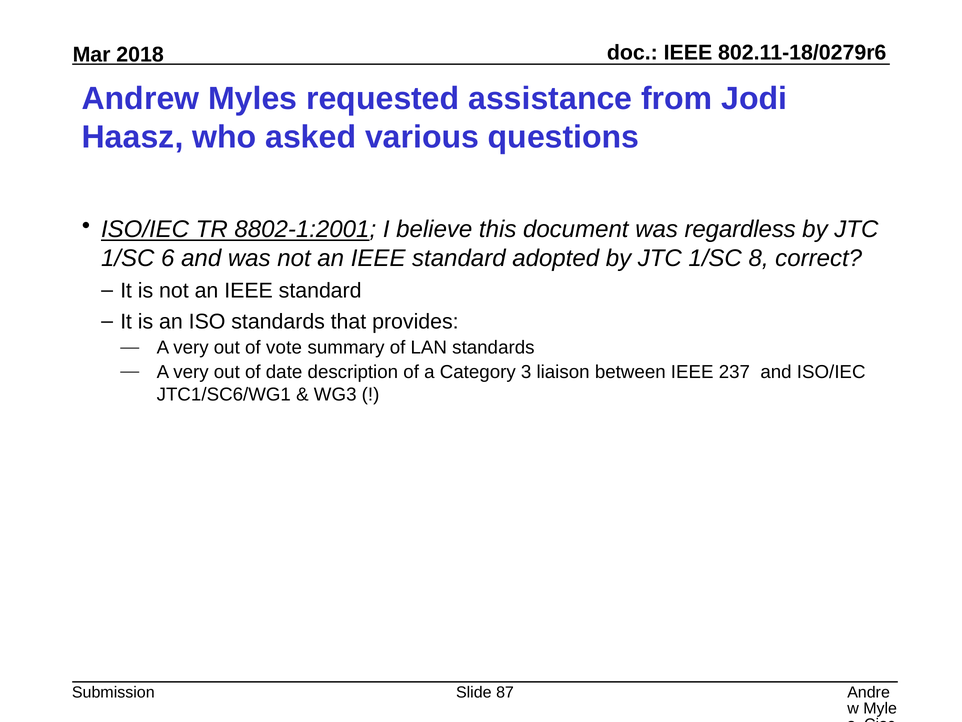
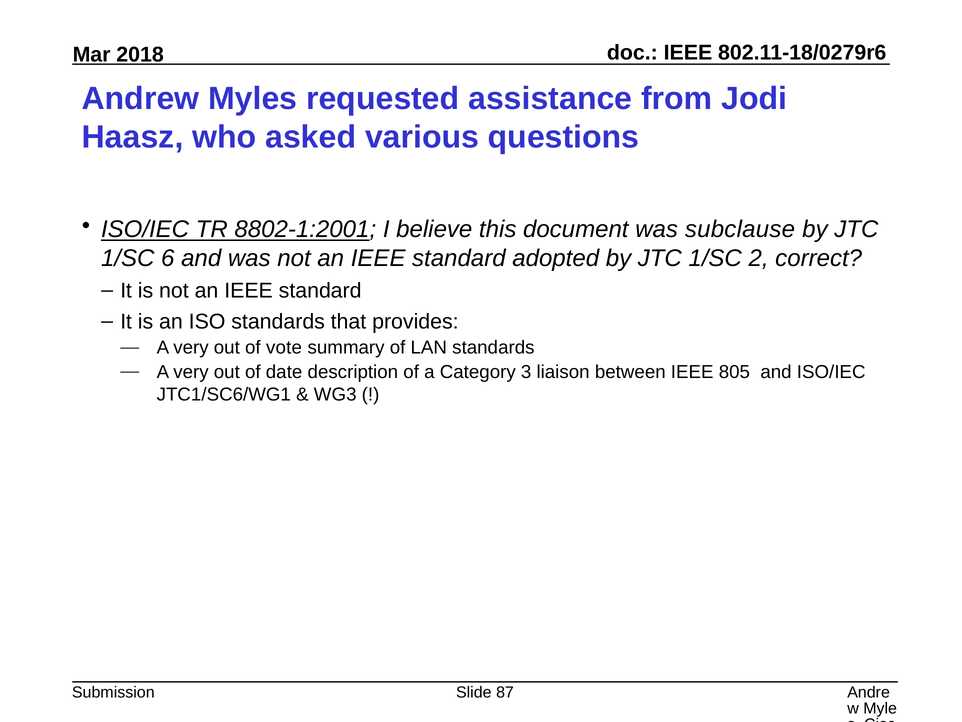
regardless: regardless -> subclause (740, 229)
8: 8 -> 2 (759, 258)
237: 237 -> 805 (734, 372)
